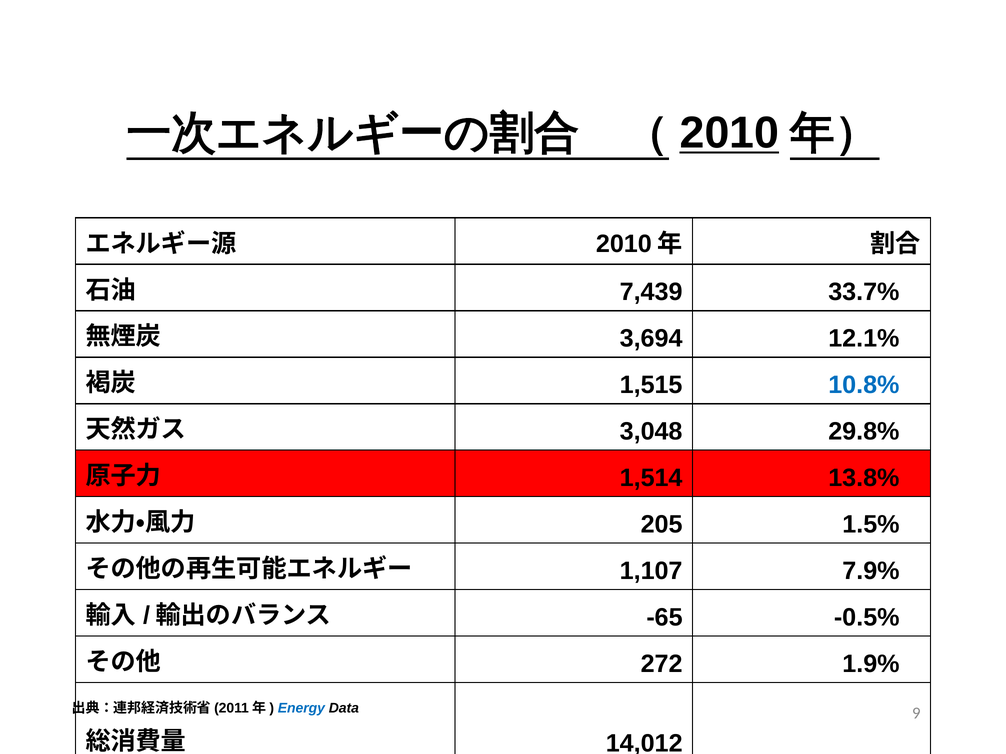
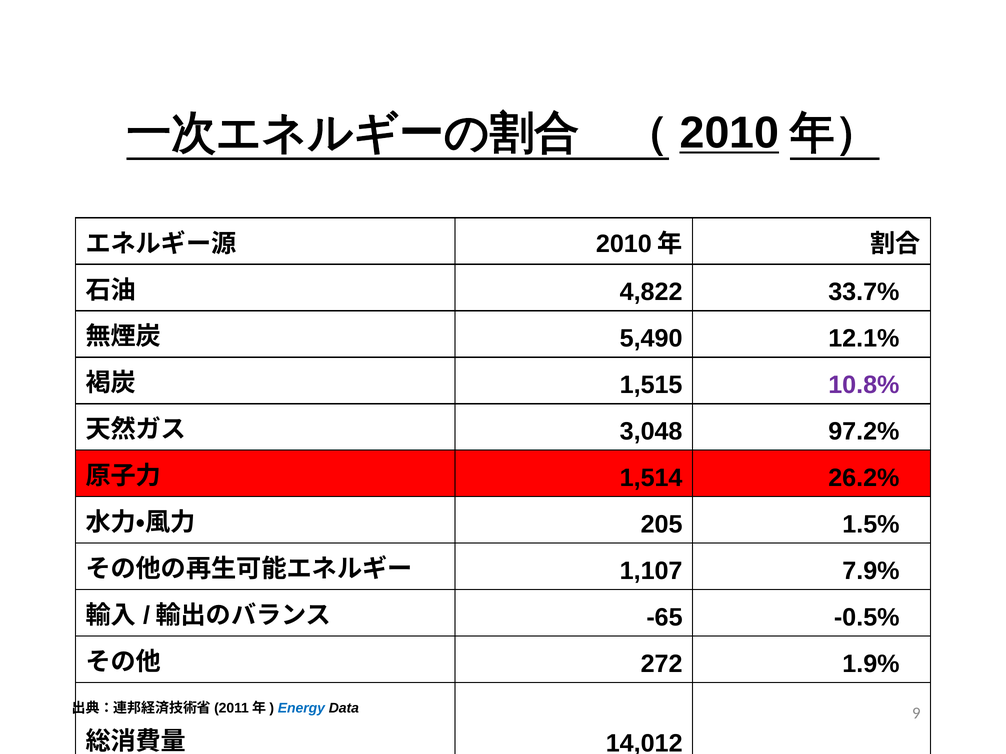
7,439: 7,439 -> 4,822 (651, 292)
3,694: 3,694 -> 5,490 (651, 339)
10.8% colour: blue -> purple (864, 385)
29.8%: 29.8% -> 97.2% (864, 432)
13.8%: 13.8% -> 26.2% (864, 478)
